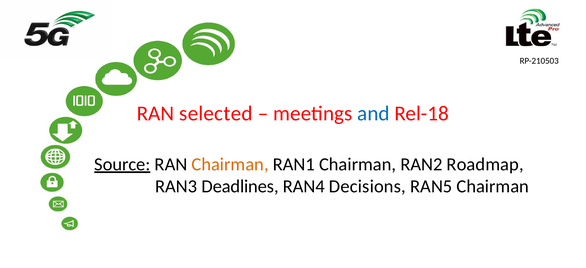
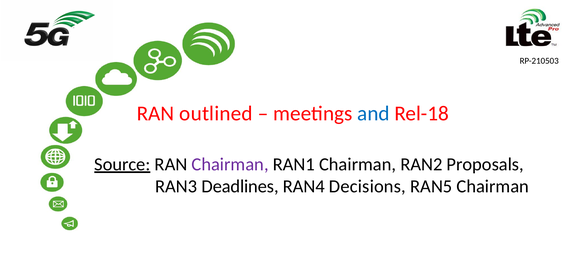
selected: selected -> outlined (216, 113)
Chairman colour: orange -> purple (230, 164)
Roadmap: Roadmap -> Proposals (485, 164)
